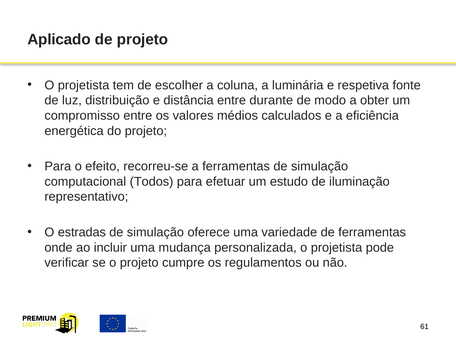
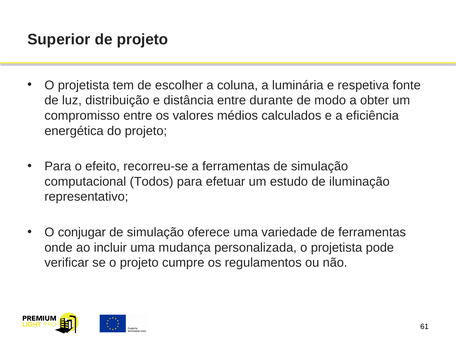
Aplicado: Aplicado -> Superior (59, 39)
estradas: estradas -> conjugar (82, 232)
